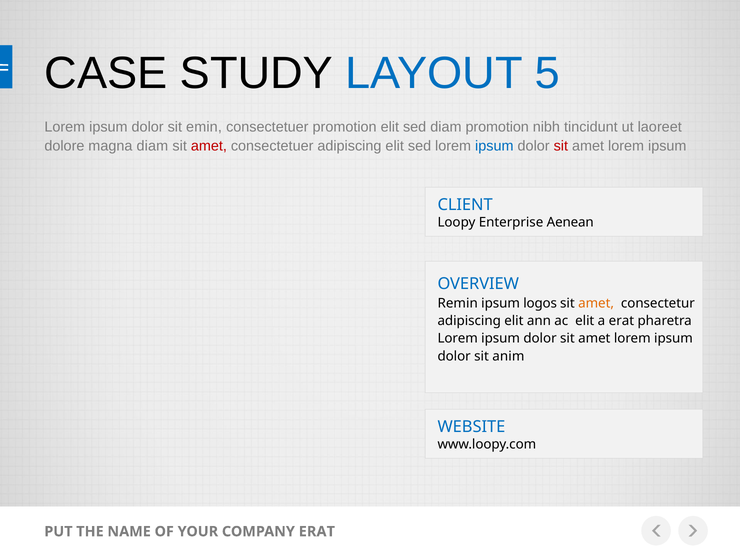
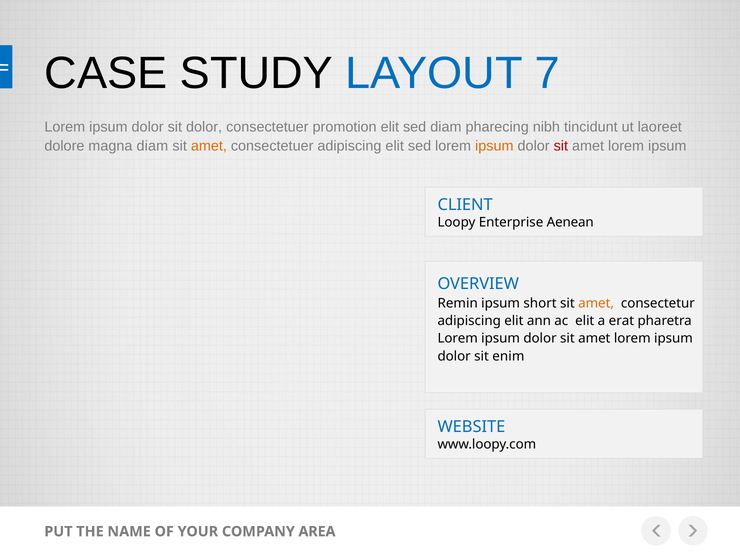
5: 5 -> 7 (547, 73)
sit emin: emin -> dolor (204, 127)
diam promotion: promotion -> pharecing (497, 127)
amet colour: red -> orange (209, 146)
ipsum colour: blue -> orange (494, 146)
logos: logos -> short (540, 303)
anim: anim -> enim (508, 356)
COMPANY ERAT: ERAT -> AREA (317, 532)
